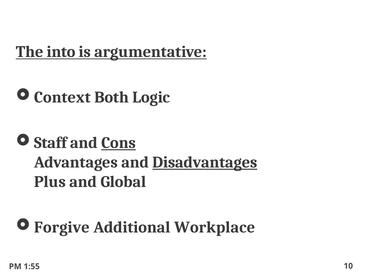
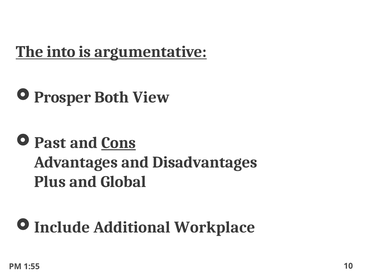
Context: Context -> Prosper (63, 97)
Logic: Logic -> View (151, 97)
Staff: Staff -> Past (50, 143)
Disadvantages underline: present -> none (205, 162)
Forgive: Forgive -> Include (62, 227)
